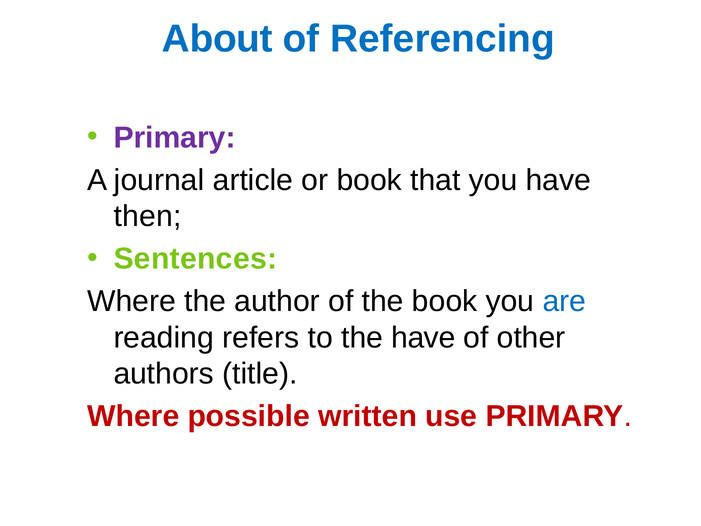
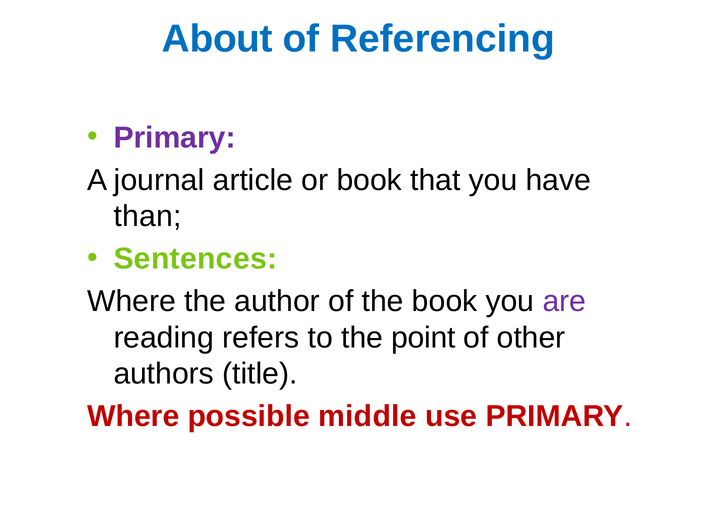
then: then -> than (148, 216)
are colour: blue -> purple (564, 301)
the have: have -> point (423, 337)
written: written -> middle (367, 416)
